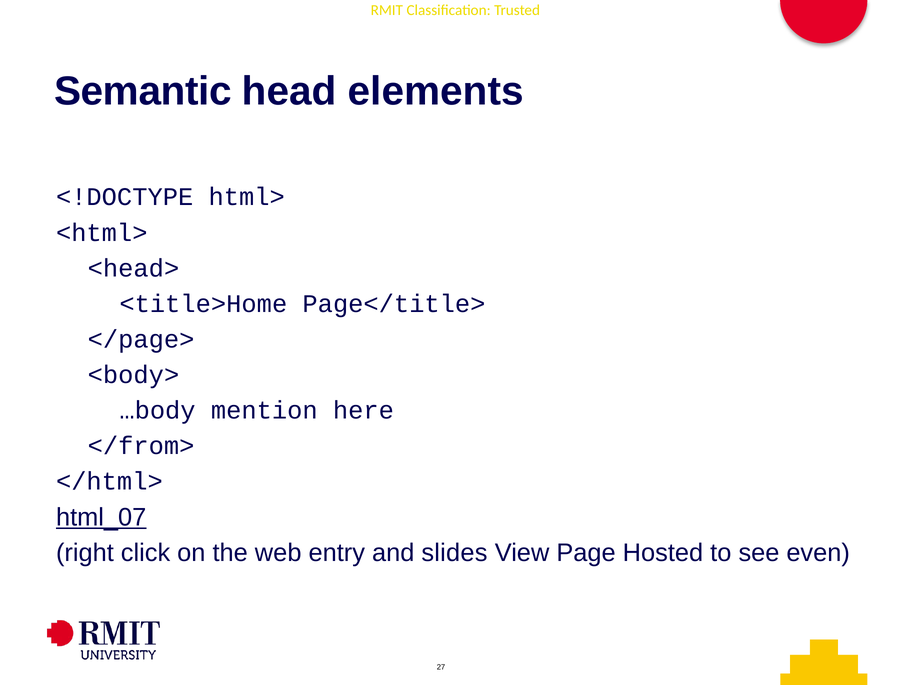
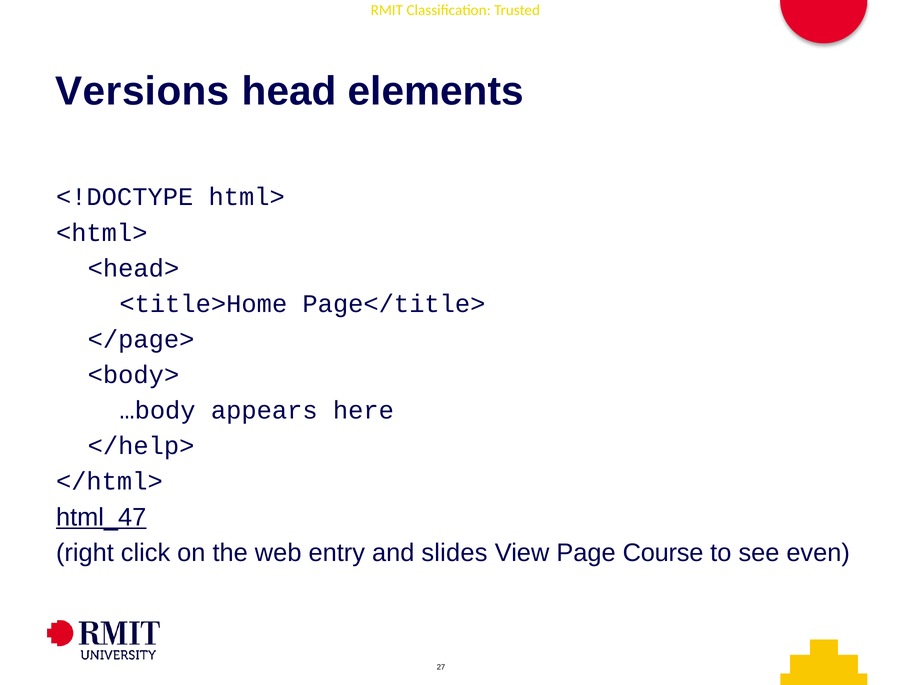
Semantic: Semantic -> Versions (142, 91)
mention: mention -> appears (264, 410)
</from>: </from> -> </help> (141, 446)
html_07: html_07 -> html_47 (101, 517)
Hosted: Hosted -> Course (663, 553)
